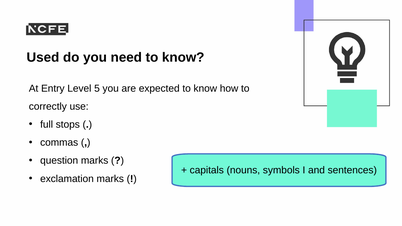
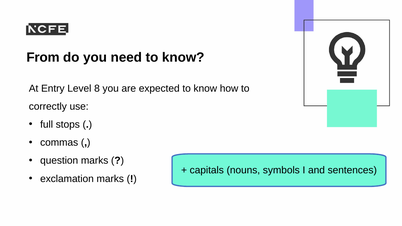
Used: Used -> From (43, 57)
5: 5 -> 8 (97, 88)
